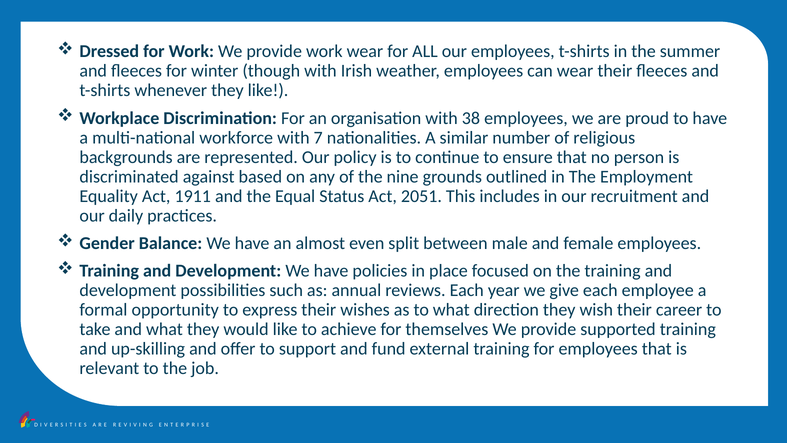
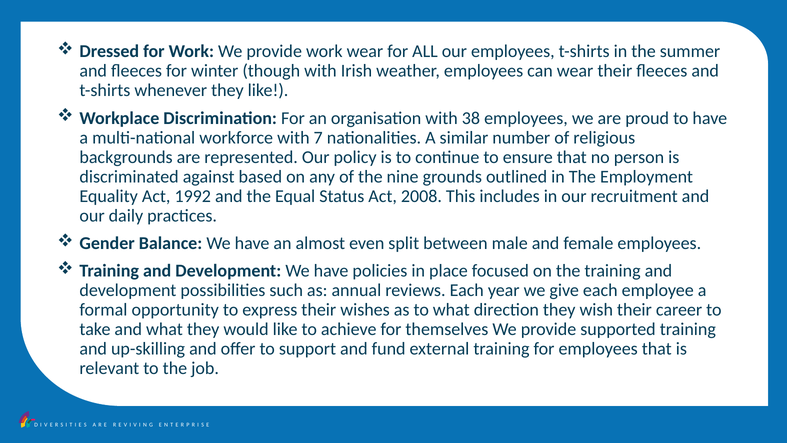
1911: 1911 -> 1992 (193, 196)
2051: 2051 -> 2008 (421, 196)
